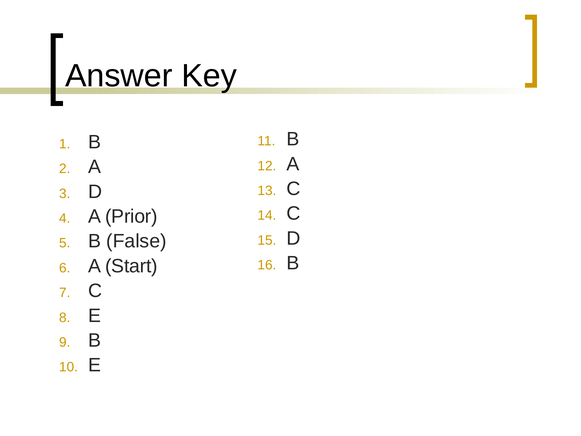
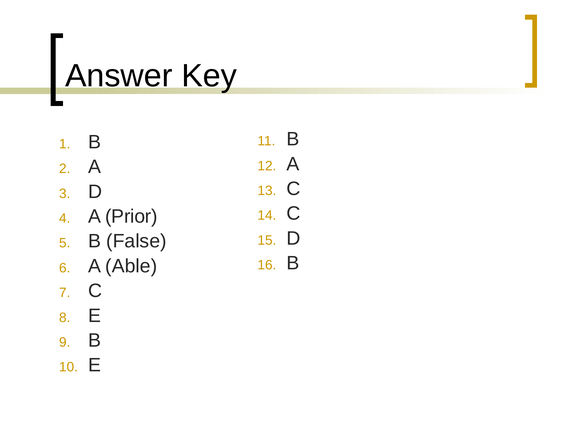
Start: Start -> Able (131, 266)
